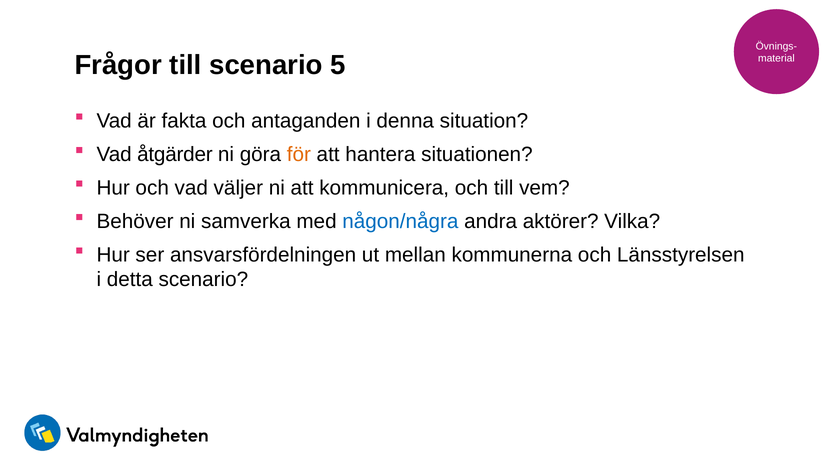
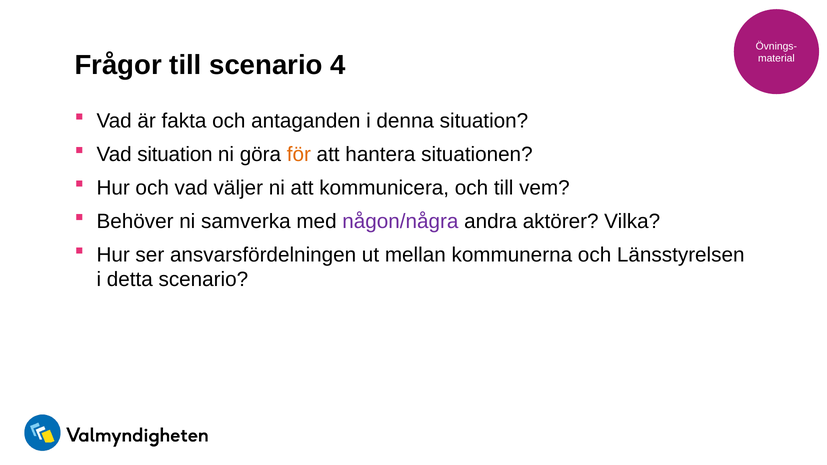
5: 5 -> 4 (338, 65)
Vad åtgärder: åtgärder -> situation (175, 155)
någon/några colour: blue -> purple (400, 221)
